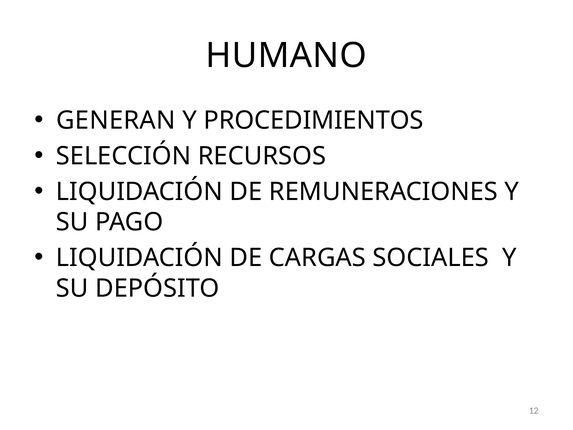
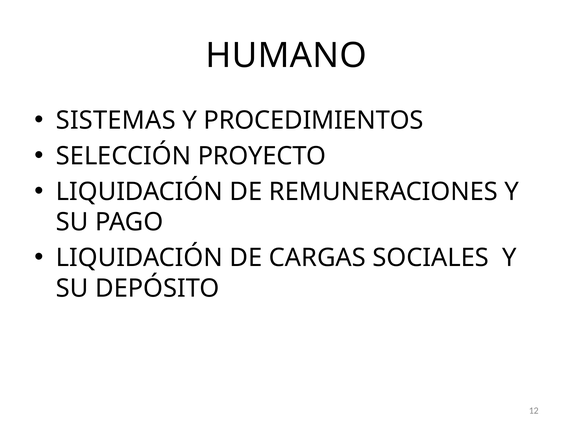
GENERAN: GENERAN -> SISTEMAS (116, 120)
RECURSOS: RECURSOS -> PROYECTO (262, 156)
